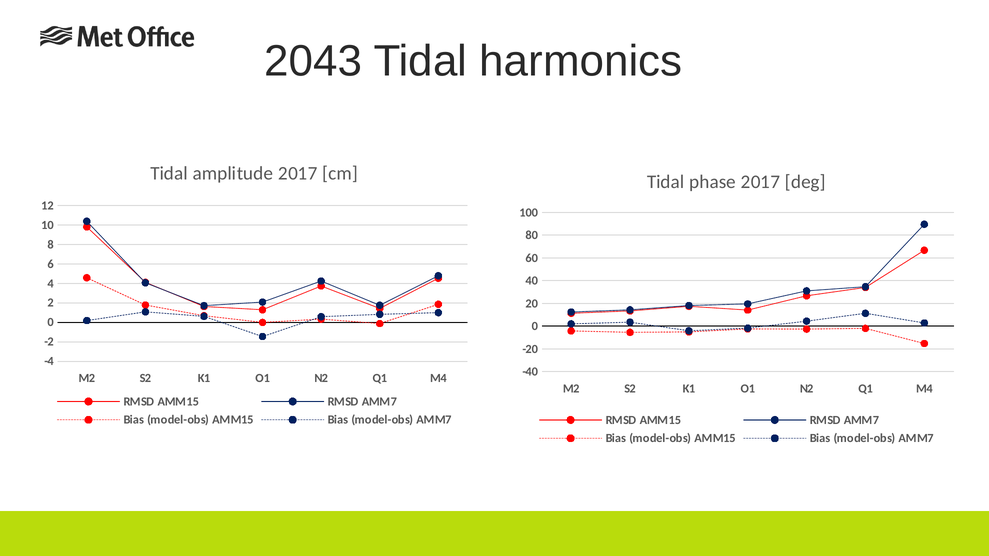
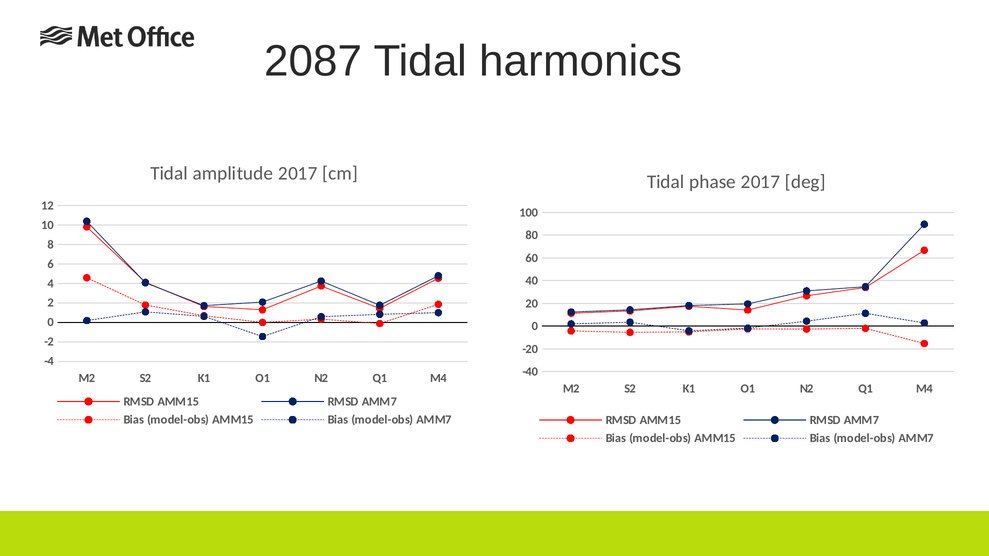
2043: 2043 -> 2087 (313, 61)
